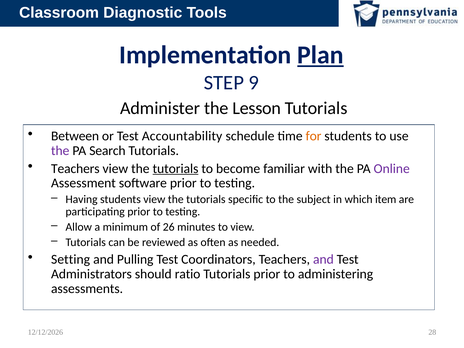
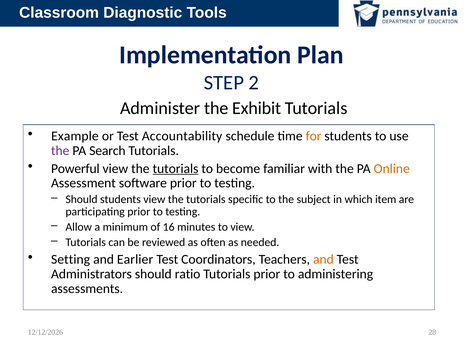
Plan underline: present -> none (320, 55)
9: 9 -> 2 (254, 83)
Lesson: Lesson -> Exhibit (257, 108)
Between: Between -> Example (75, 136)
Teachers: Teachers -> Powerful (75, 169)
Online colour: purple -> orange (392, 169)
Having: Having -> Should (82, 199)
26: 26 -> 16 (169, 227)
Pulling: Pulling -> Earlier (135, 260)
and colour: purple -> orange (323, 260)
